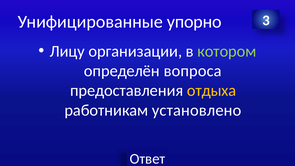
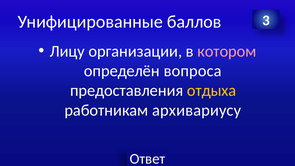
упорно: упорно -> баллов (194, 22)
котором colour: light green -> pink (227, 51)
установлено: установлено -> архивариусу (197, 110)
